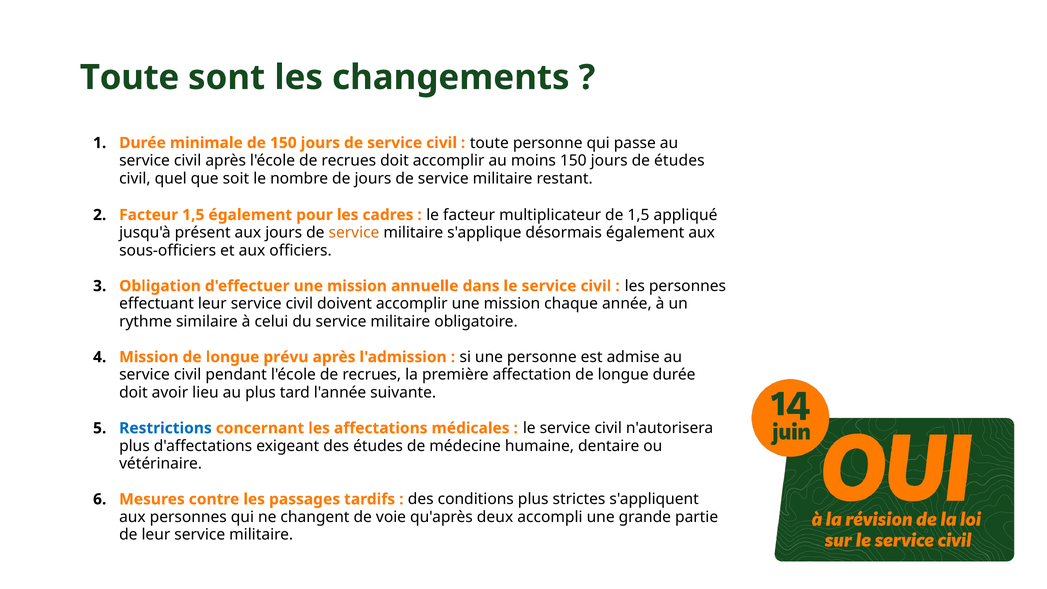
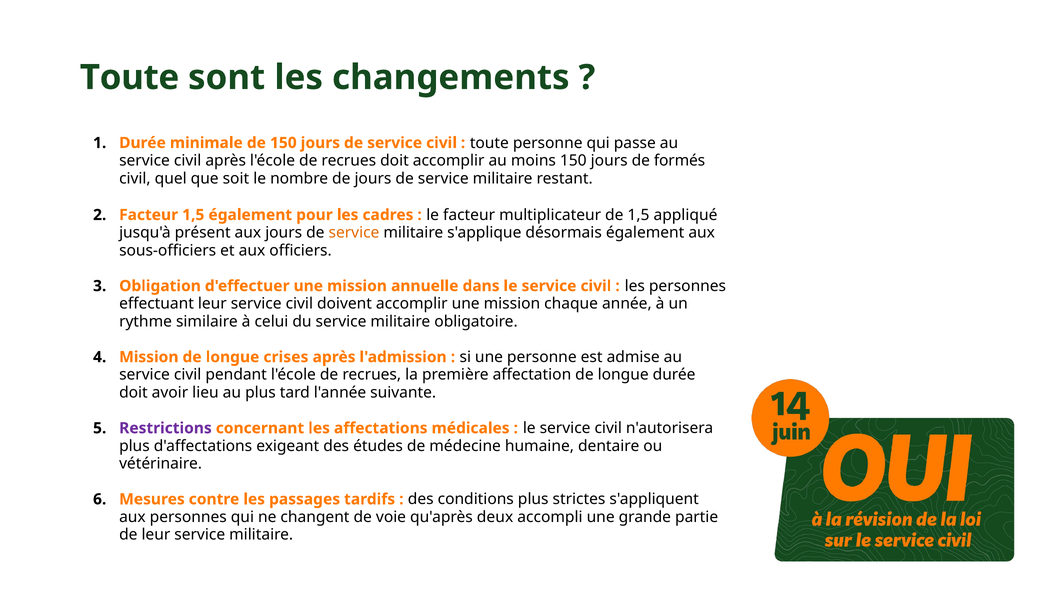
de études: études -> formés (680, 161)
prévu: prévu -> crises (286, 357)
Restrictions colour: blue -> purple (165, 428)
